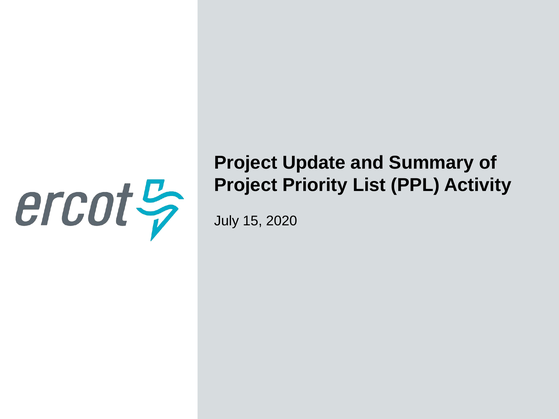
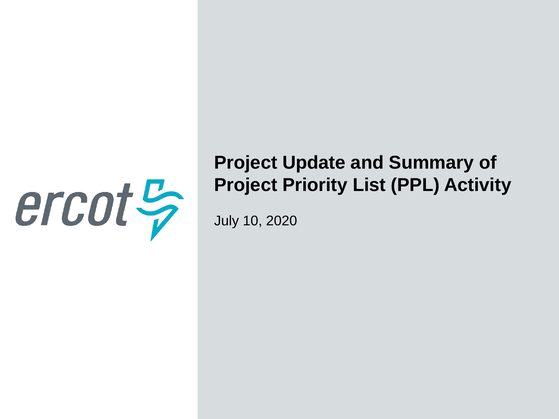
15: 15 -> 10 (253, 221)
